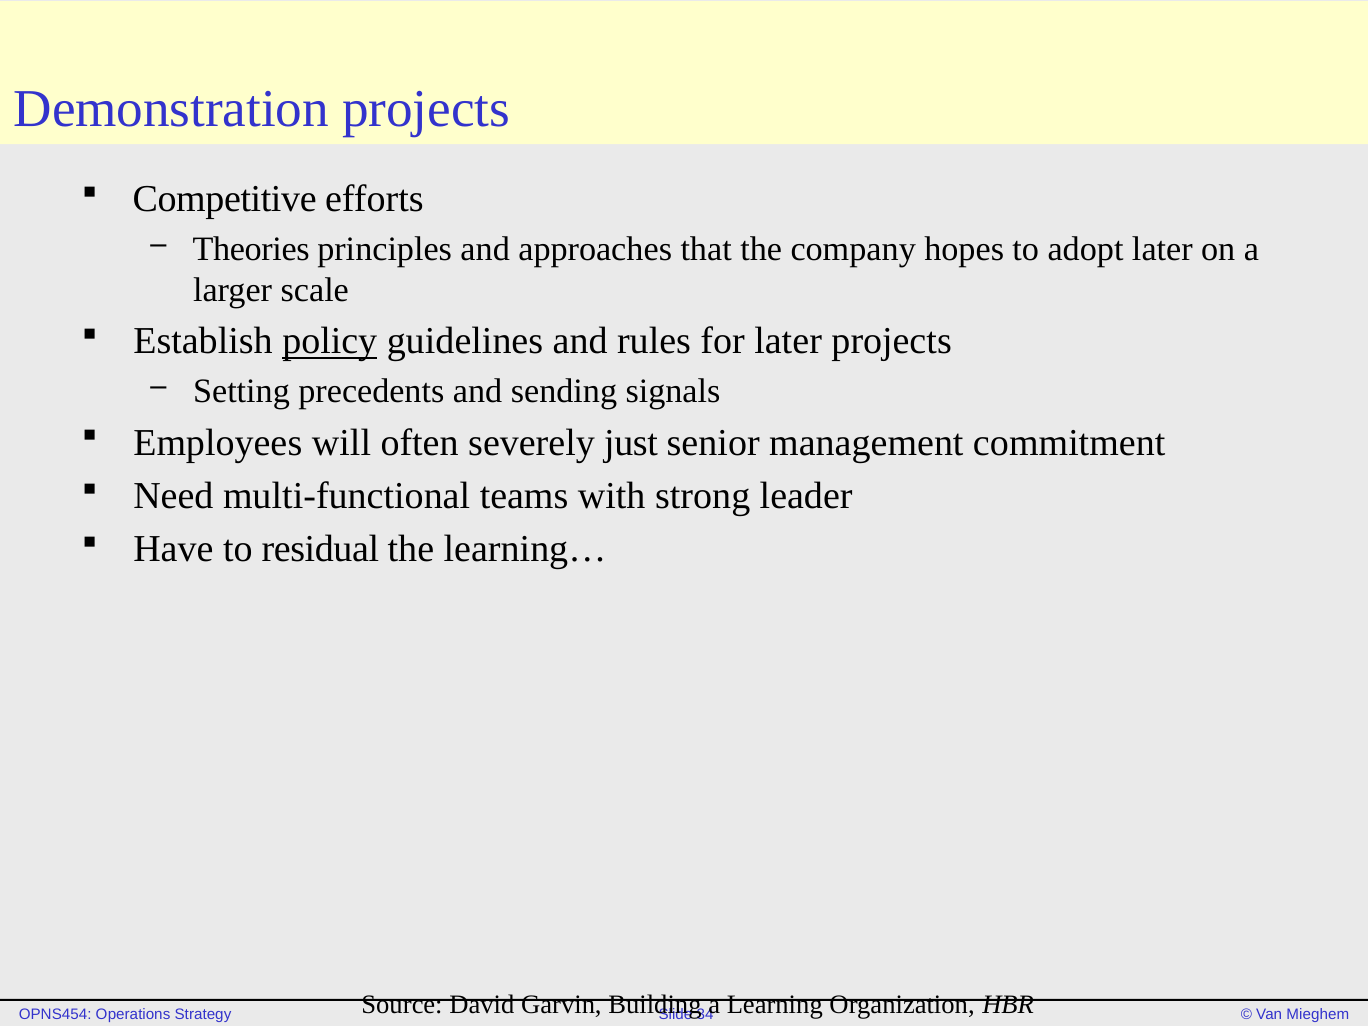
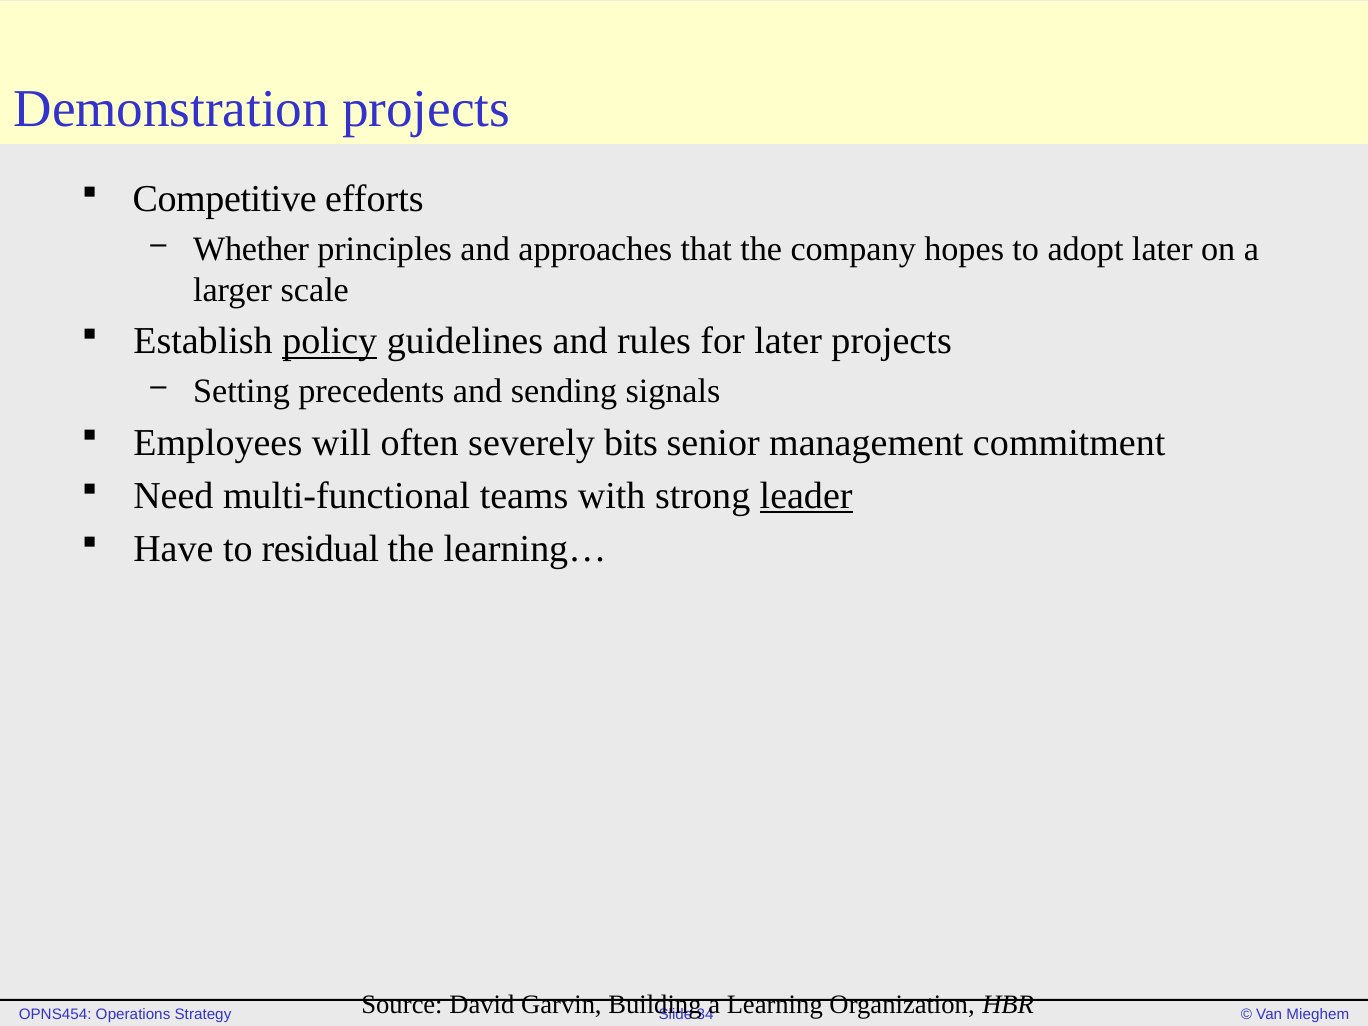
Theories: Theories -> Whether (251, 249)
just: just -> bits (631, 442)
leader underline: none -> present (806, 496)
